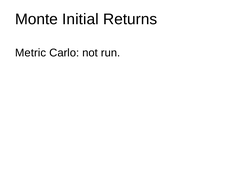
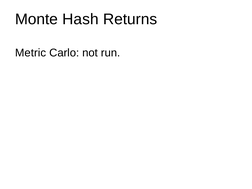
Initial: Initial -> Hash (80, 19)
